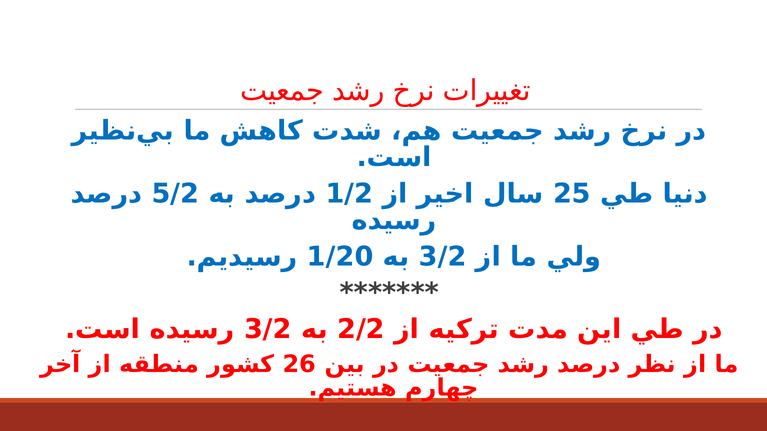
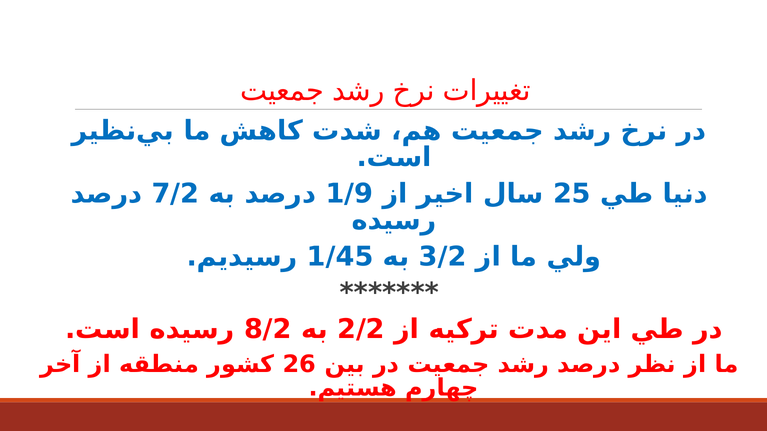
5/2: 5/2 -> 7/2 (175, 194)
1/2: 1/2 -> 1/9 (349, 194)
1/20: 1/20 -> 1/45 (340, 257)
3/2: 3/2 -> 8/2 (268, 330)
